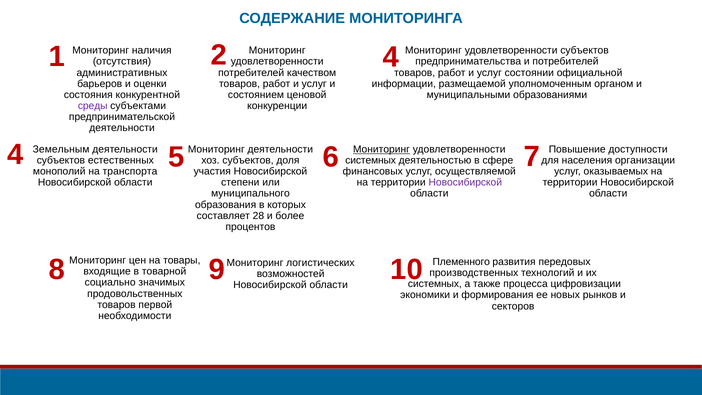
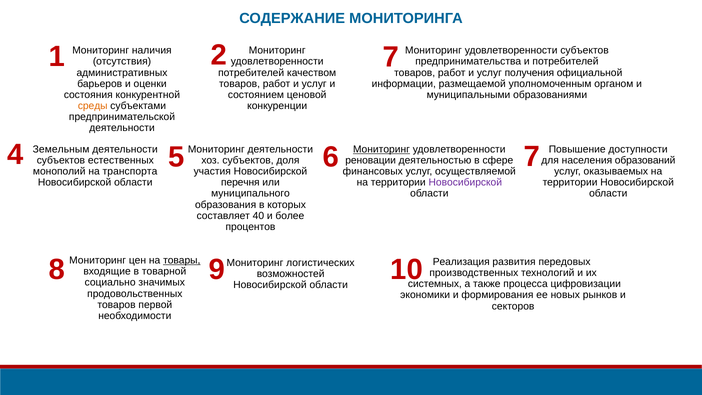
1 4: 4 -> 7 (391, 57)
состоянии: состоянии -> получения (529, 73)
среды colour: purple -> orange (93, 106)
системных: системных -> реновации (371, 160)
организации: организации -> образований (645, 160)
степени: степени -> перечня (240, 182)
28: 28 -> 40 (258, 216)
товары underline: none -> present (182, 260)
Племенного: Племенного -> Реализация (461, 262)
